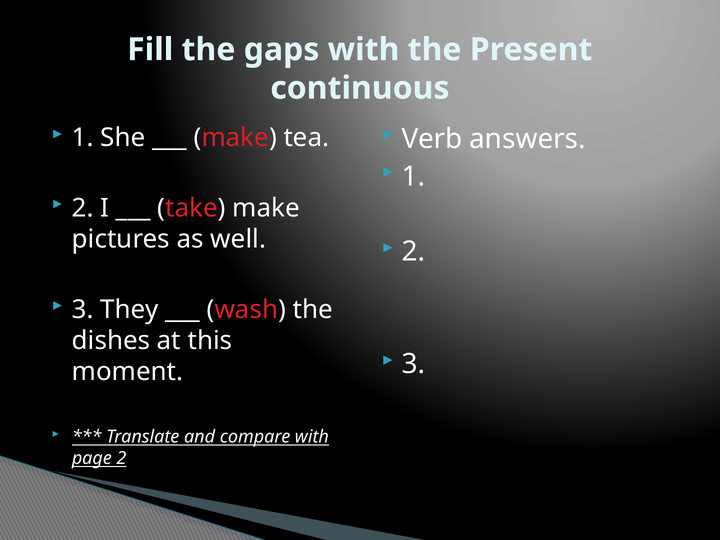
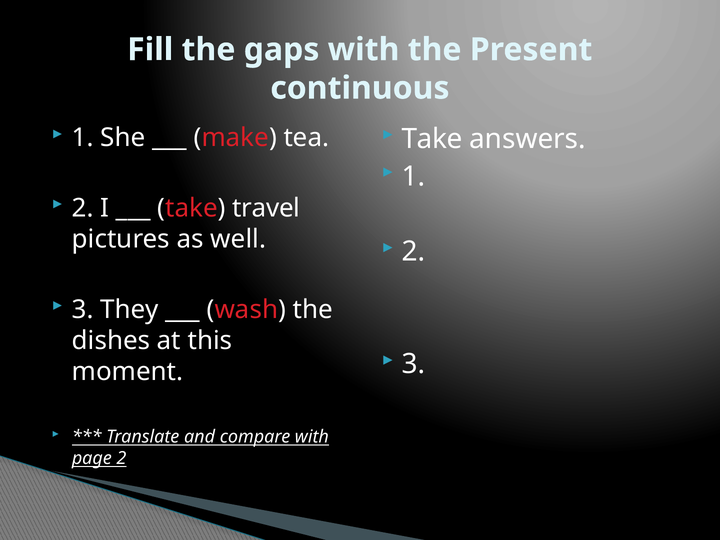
Verb: Verb -> Take (432, 139)
take make: make -> travel (266, 208)
